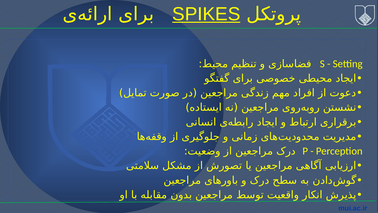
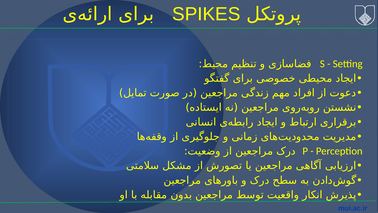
SPIKES underline: present -> none (206, 14)
